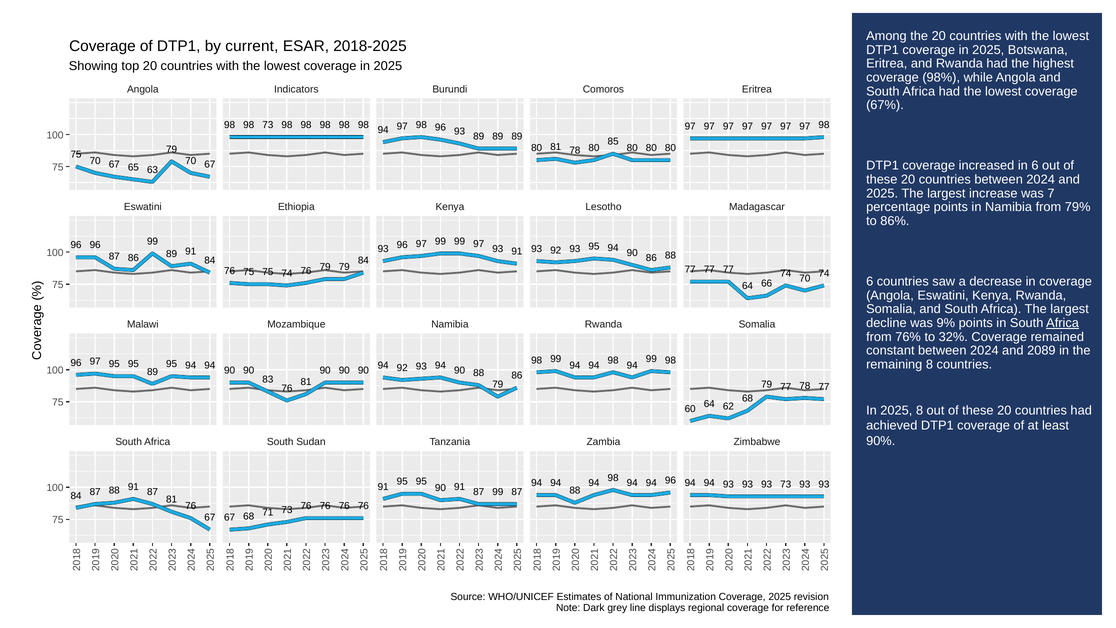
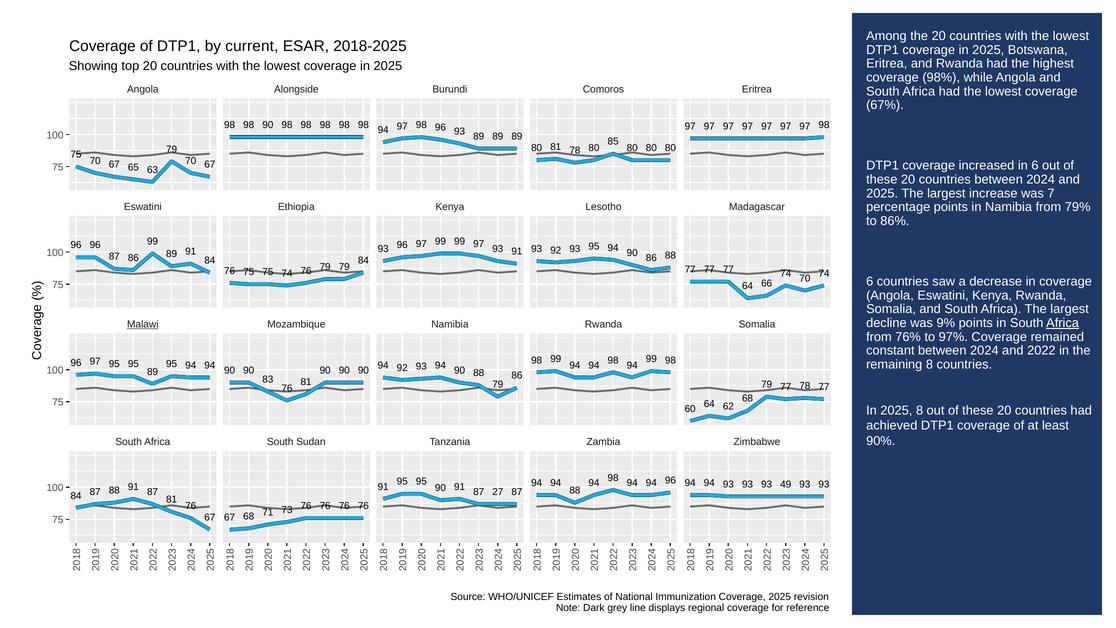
Indicators: Indicators -> Alongside (296, 89)
98 73: 73 -> 90 (268, 125)
Malawi underline: none -> present (143, 324)
32%: 32% -> 97% (953, 337)
2089: 2089 -> 2022 (1041, 351)
93 73: 73 -> 49 (786, 484)
87 99: 99 -> 27 (498, 492)
